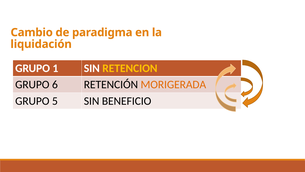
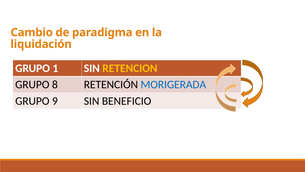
6: 6 -> 8 (55, 84)
MORIGERADA colour: orange -> blue (173, 84)
5: 5 -> 9 (55, 101)
